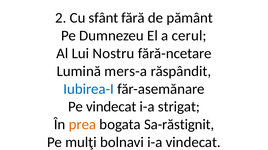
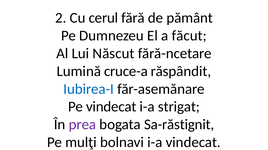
sfânt: sfânt -> cerul (103, 18)
cerul: cerul -> făcut (189, 36)
Nostru: Nostru -> Născut (114, 54)
mers-a: mers-a -> cruce-a (126, 72)
prea colour: orange -> purple (82, 125)
